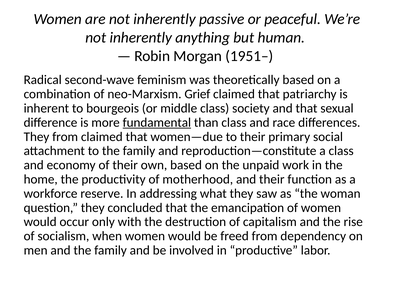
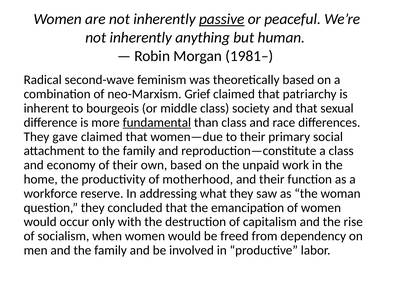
passive underline: none -> present (222, 19)
1951–: 1951– -> 1981– (249, 56)
They from: from -> gave (65, 136)
